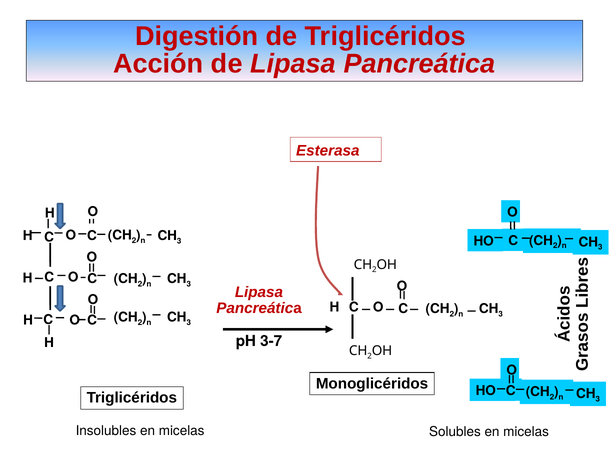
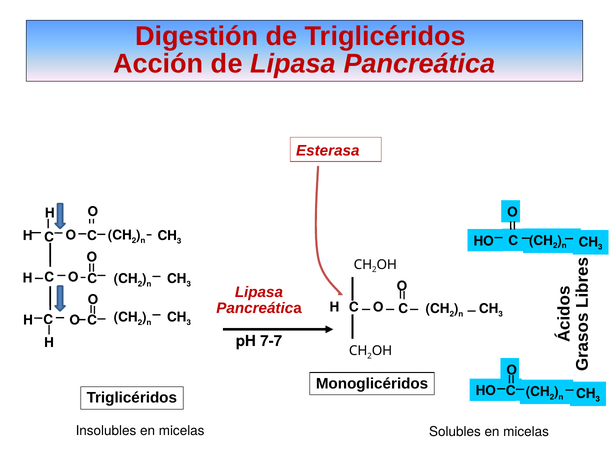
3-7: 3-7 -> 7-7 (271, 341)
